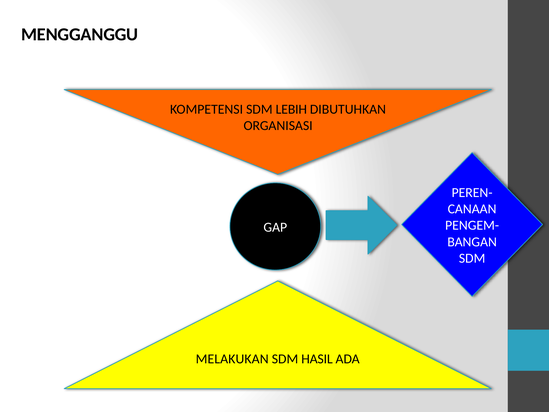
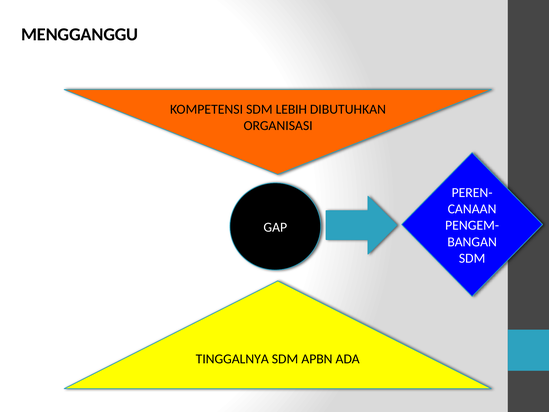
MELAKUKAN: MELAKUKAN -> TINGGALNYA (232, 359)
HASIL: HASIL -> APBN (317, 359)
